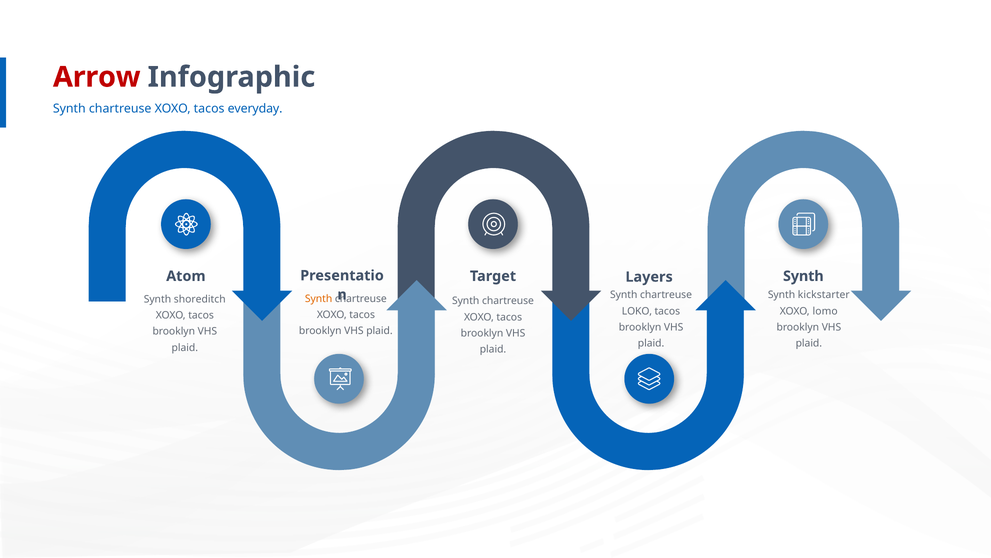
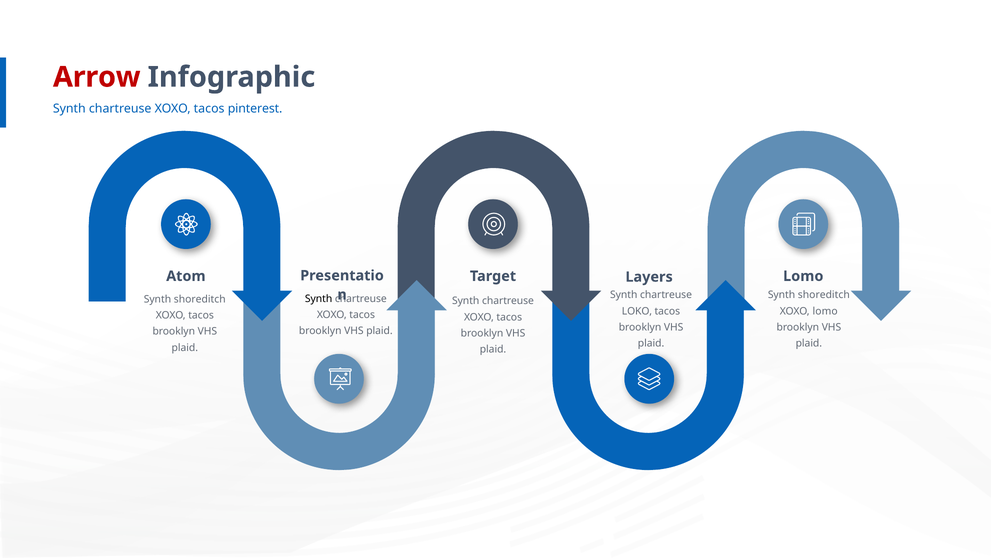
everyday: everyday -> pinterest (255, 108)
Synth: Synth -> Lomo (803, 276)
kickstarter: kickstarter -> shoreditch (824, 295)
Synth colour: orange -> black (319, 298)
